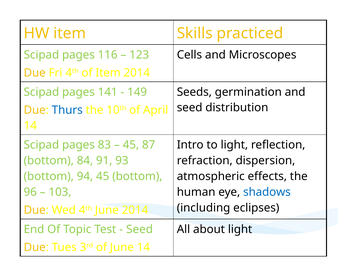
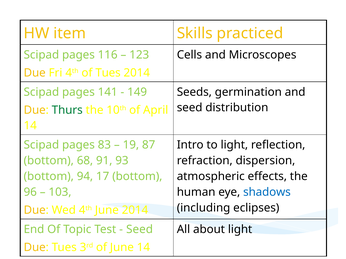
of Item: Item -> Tues (108, 73)
Thurs colour: blue -> green (67, 110)
45: 45 -> 19 (131, 145)
84: 84 -> 68 (85, 161)
94 45: 45 -> 17 (103, 177)
